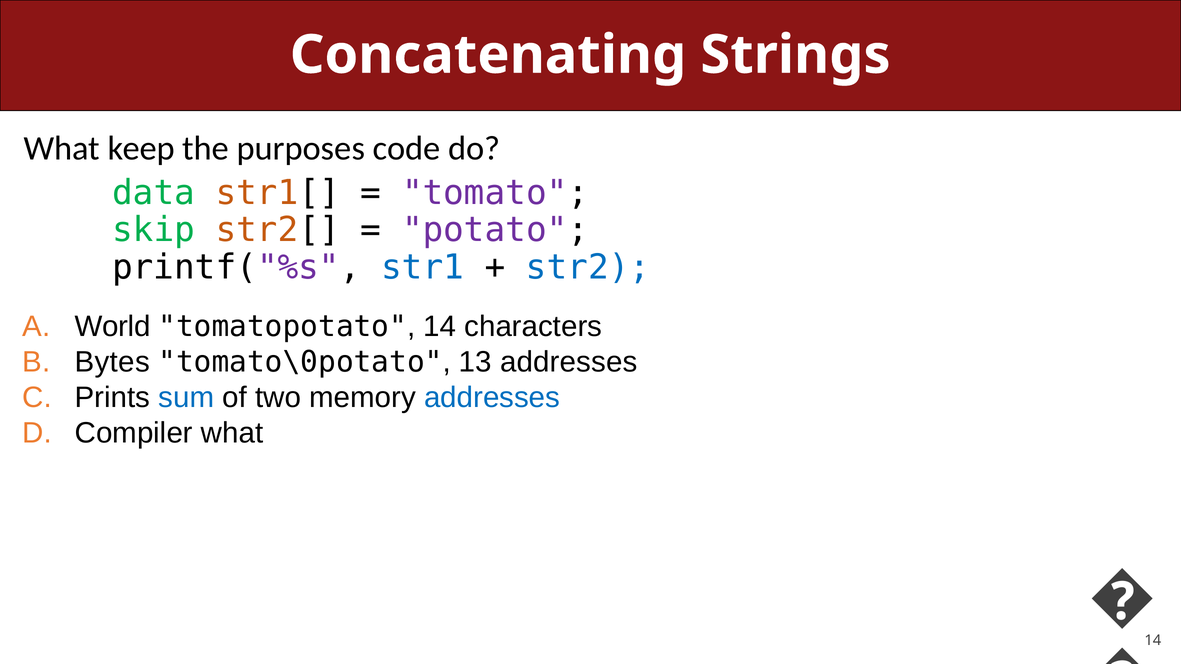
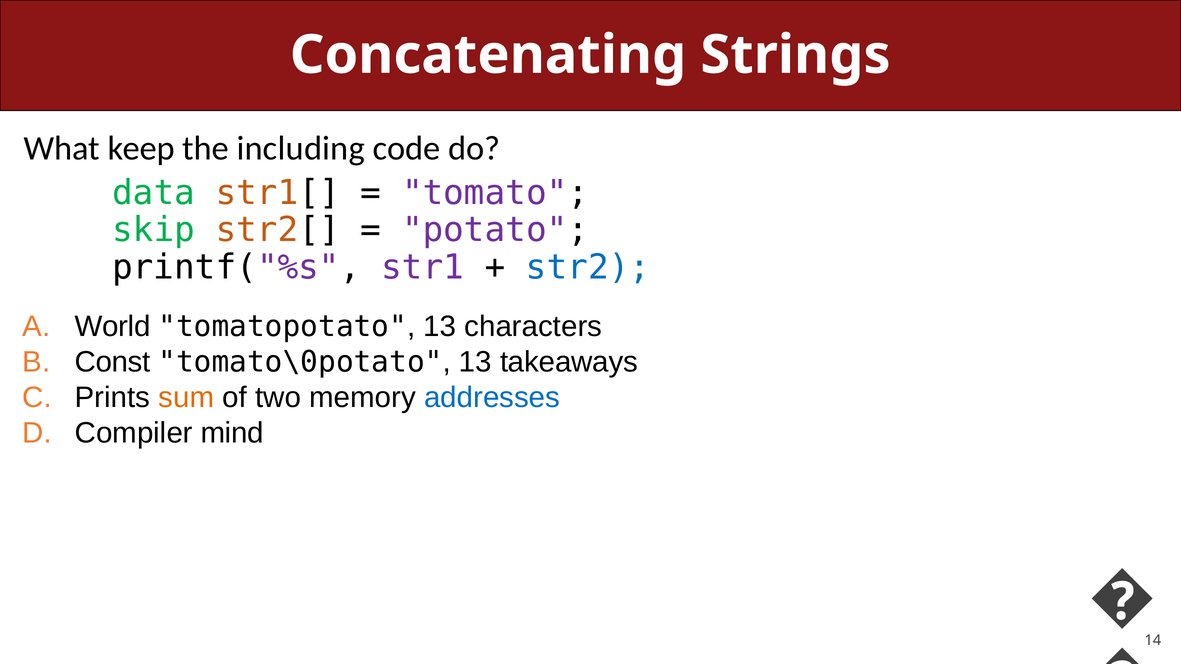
purposes: purposes -> including (301, 148)
str1 colour: blue -> purple (423, 267)
tomatopotato 14: 14 -> 13 (440, 327)
Bytes: Bytes -> Const (113, 362)
13 addresses: addresses -> takeaways (569, 362)
sum colour: blue -> orange (186, 398)
Compiler what: what -> mind (232, 433)
